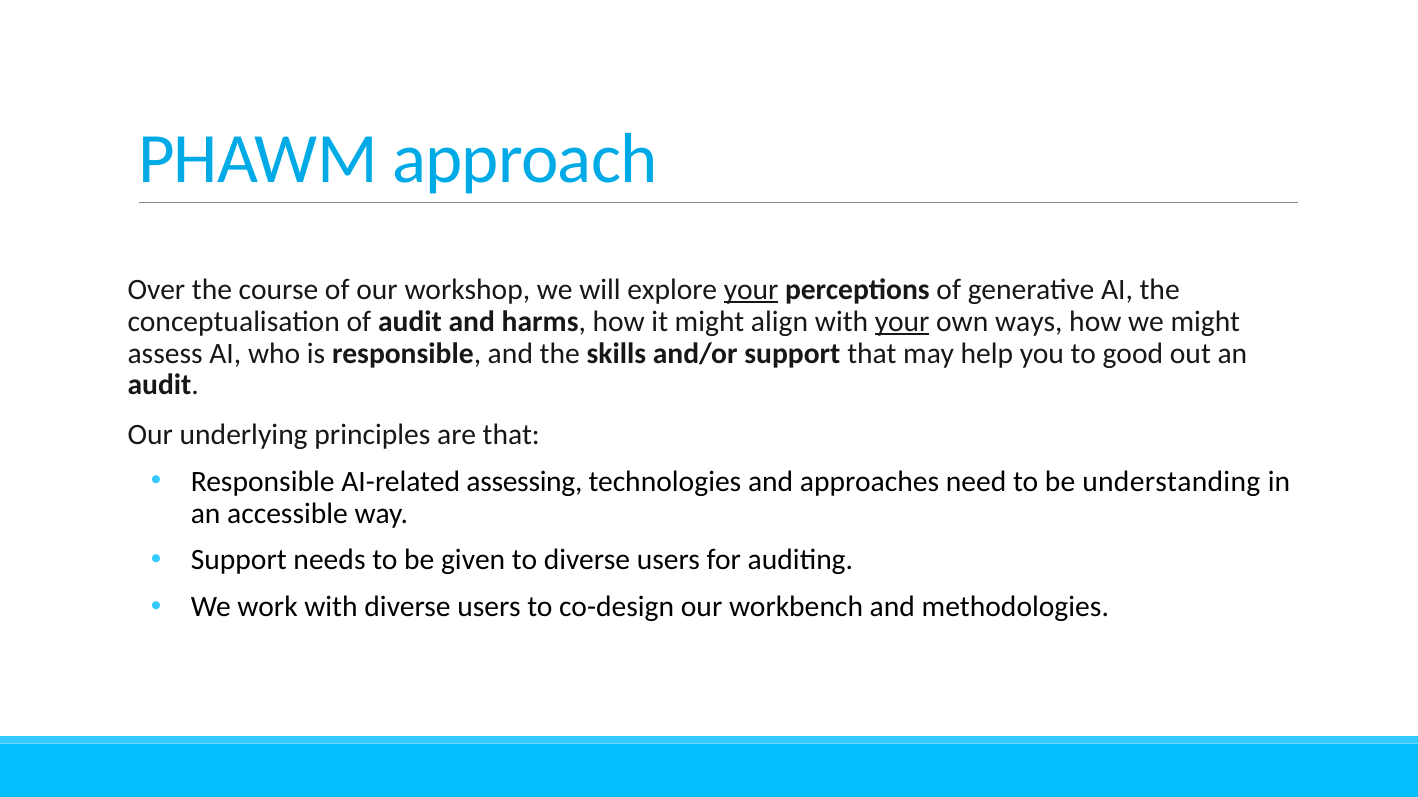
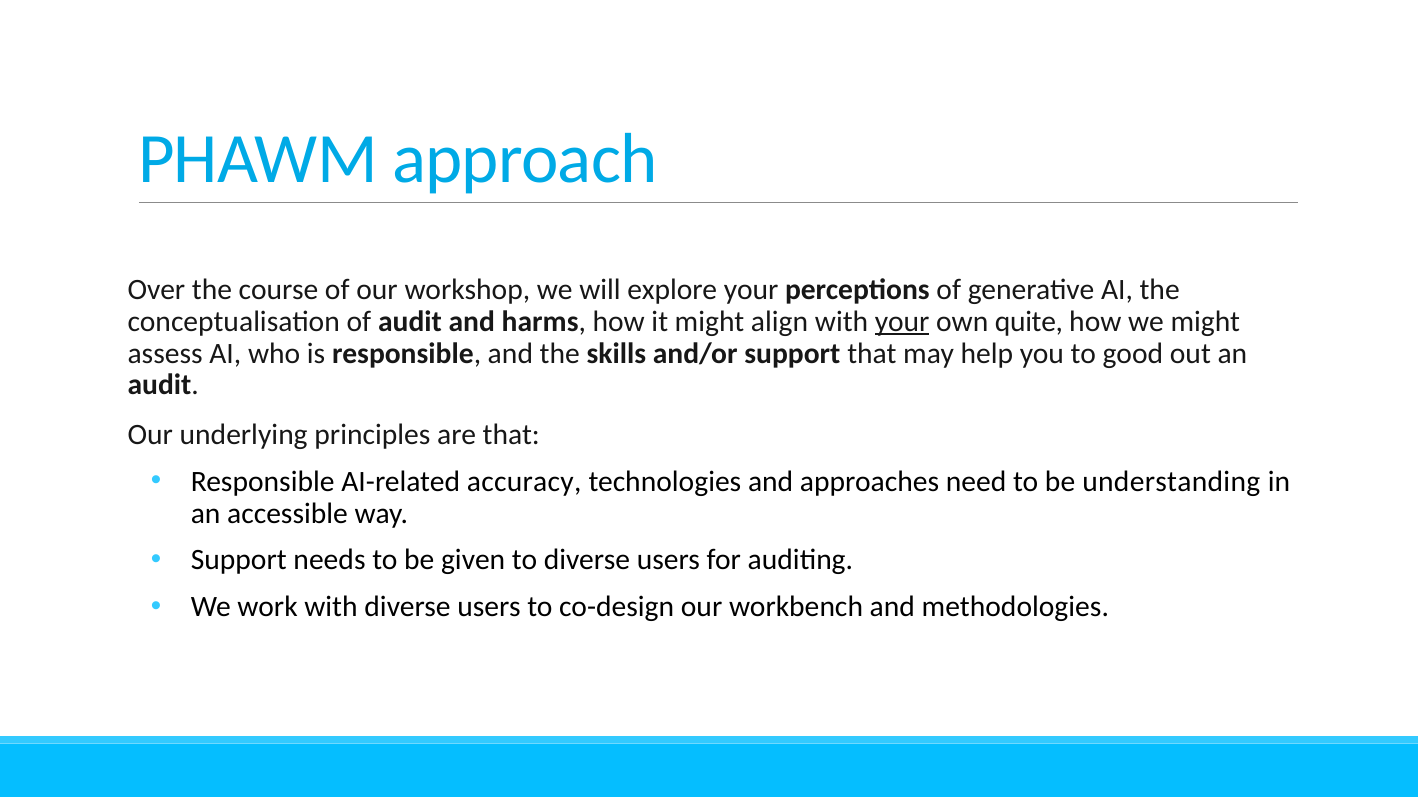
your underline: present -> none (751, 290)
ways: ways -> quite (1029, 322)
assessing: assessing -> accuracy (524, 482)
